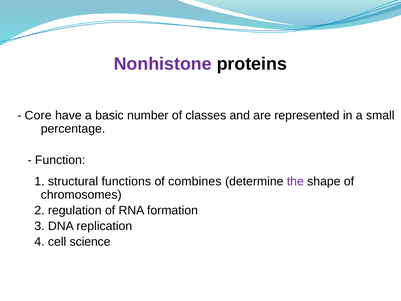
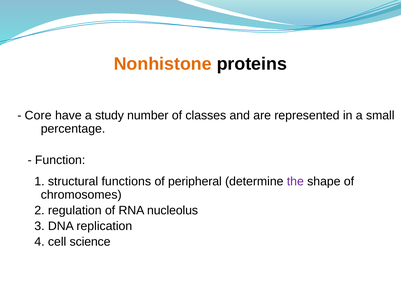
Nonhistone colour: purple -> orange (163, 64)
basic: basic -> study (109, 115)
combines: combines -> peripheral (195, 181)
formation: formation -> nucleolus (173, 210)
